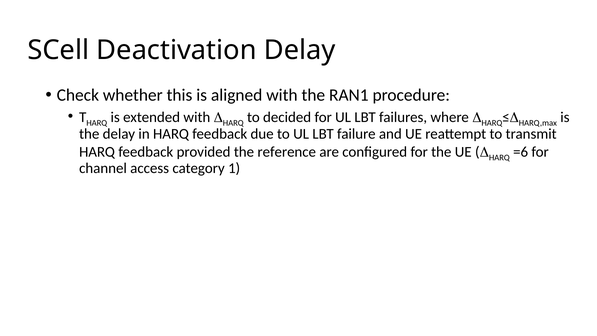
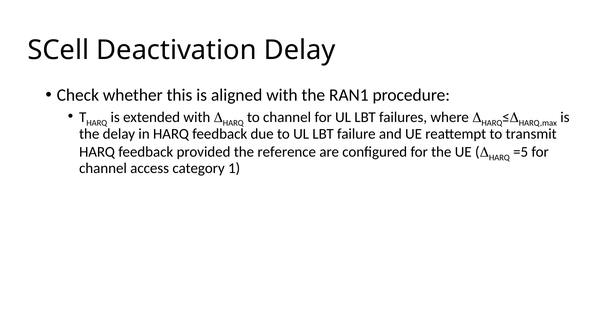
to decided: decided -> channel (287, 117)
=6: =6 -> =5 (521, 152)
